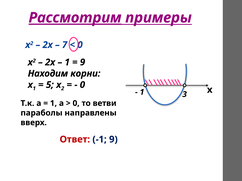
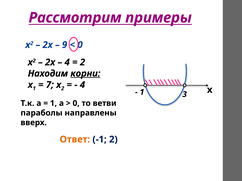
Рассмотрим underline: present -> none (75, 18)
7: 7 -> 9 (65, 45)
1: 1 -> 4 (67, 62)
9: 9 -> 2 (83, 62)
корни underline: none -> present (85, 74)
5: 5 -> 7 (50, 85)
0: 0 -> 4 (82, 85)
Ответ colour: red -> orange (75, 140)
-1 9: 9 -> 2 (113, 140)
